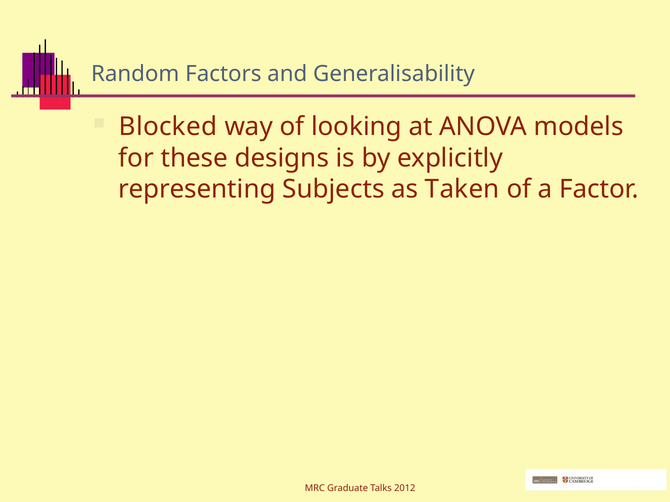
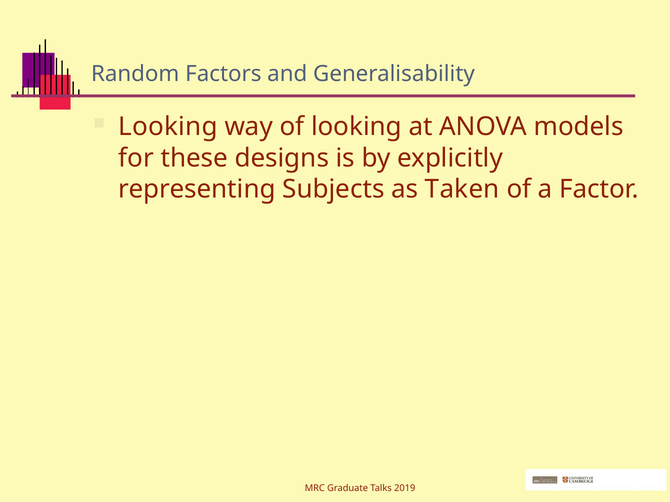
Blocked: Blocked -> Looking (168, 127)
2012: 2012 -> 2019 (405, 489)
